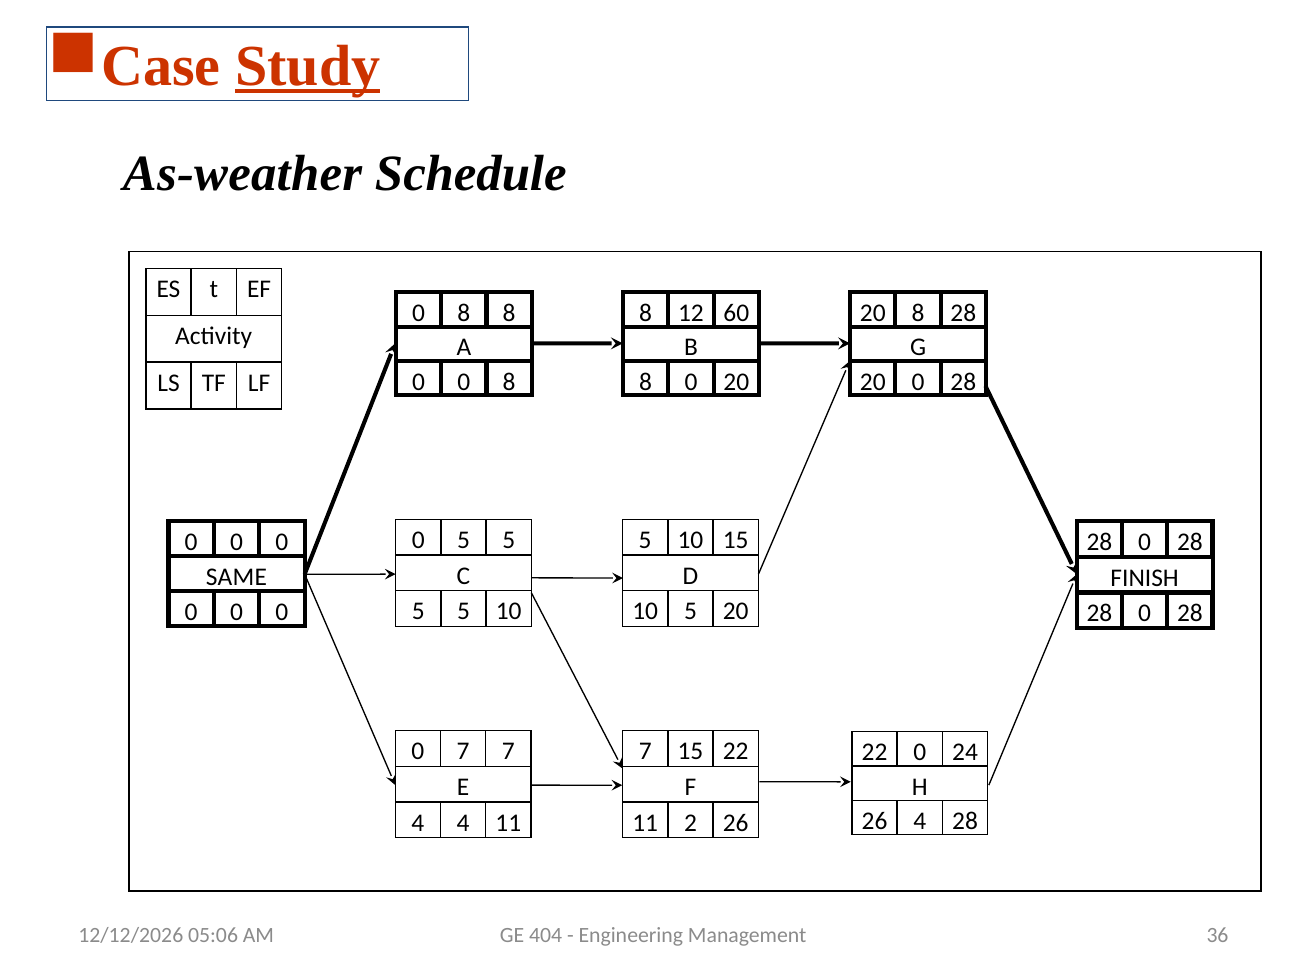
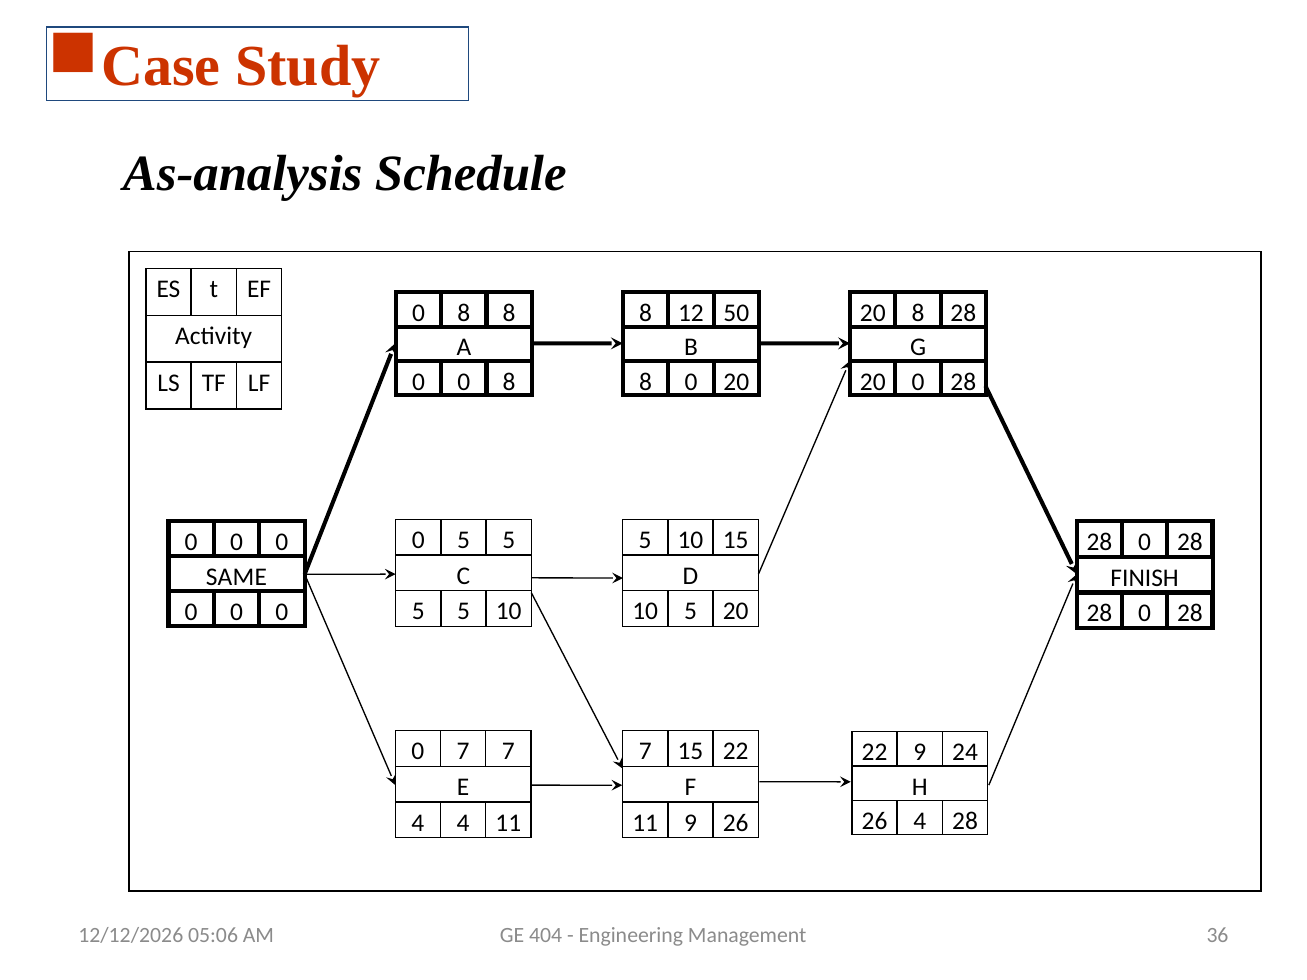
Study underline: present -> none (308, 66)
As-weather: As-weather -> As-analysis (243, 174)
60: 60 -> 50 (736, 313)
22 0: 0 -> 9 (920, 753)
11 2: 2 -> 9 (690, 823)
